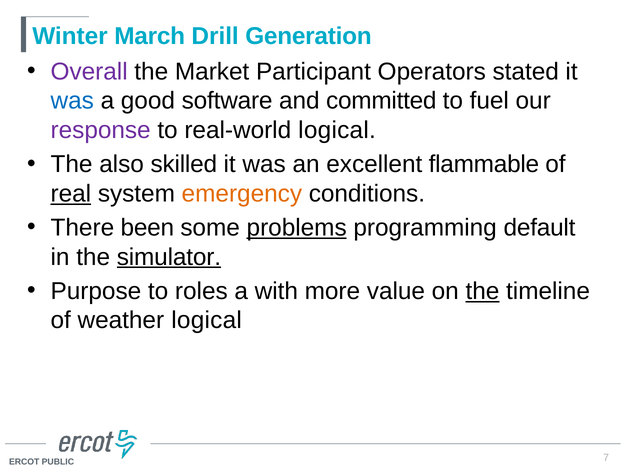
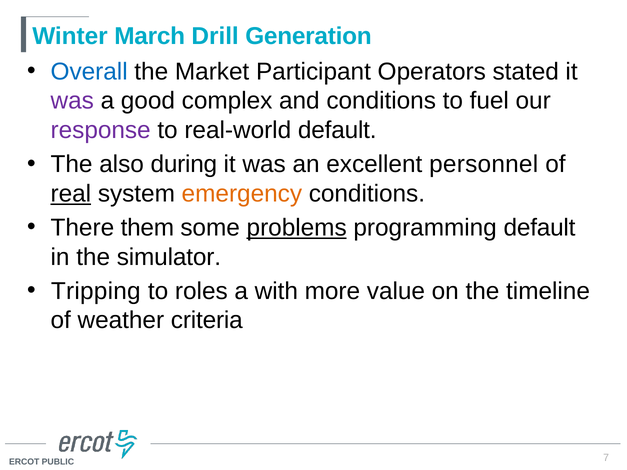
Overall colour: purple -> blue (89, 72)
was colour: blue -> purple (72, 101)
software: software -> complex (227, 101)
and committed: committed -> conditions (381, 101)
real-world logical: logical -> default (337, 130)
skilled: skilled -> during (184, 164)
flammable: flammable -> personnel (484, 164)
been: been -> them (147, 228)
simulator underline: present -> none (169, 257)
Purpose: Purpose -> Tripping (96, 291)
the underline: present -> none (482, 291)
weather logical: logical -> criteria (207, 321)
